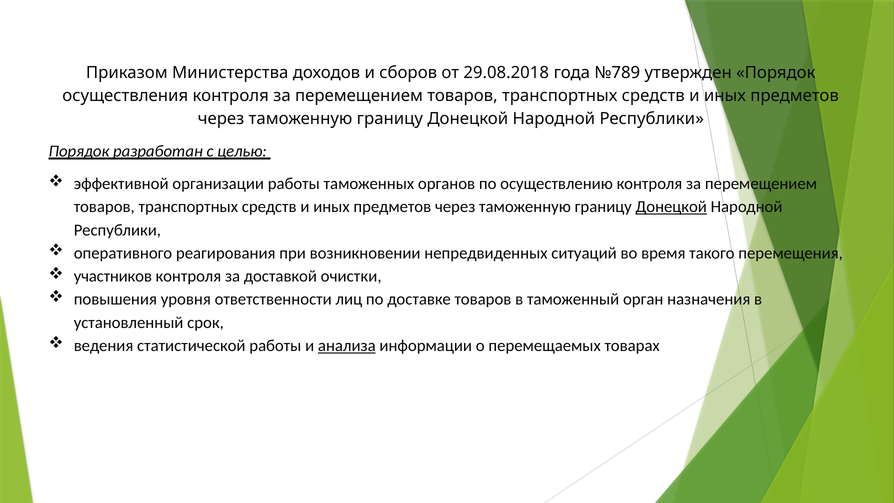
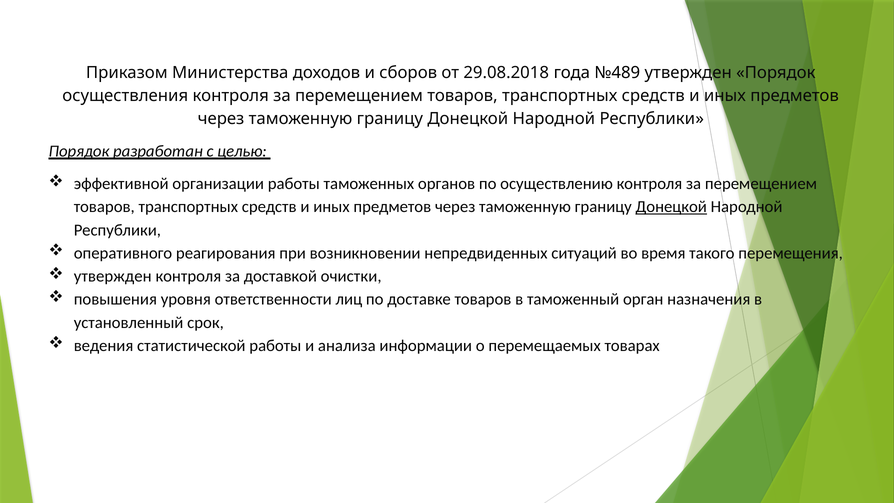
№789: №789 -> №489 (617, 73)
участников: участников -> утвержден (113, 276)
анализа underline: present -> none (347, 346)
